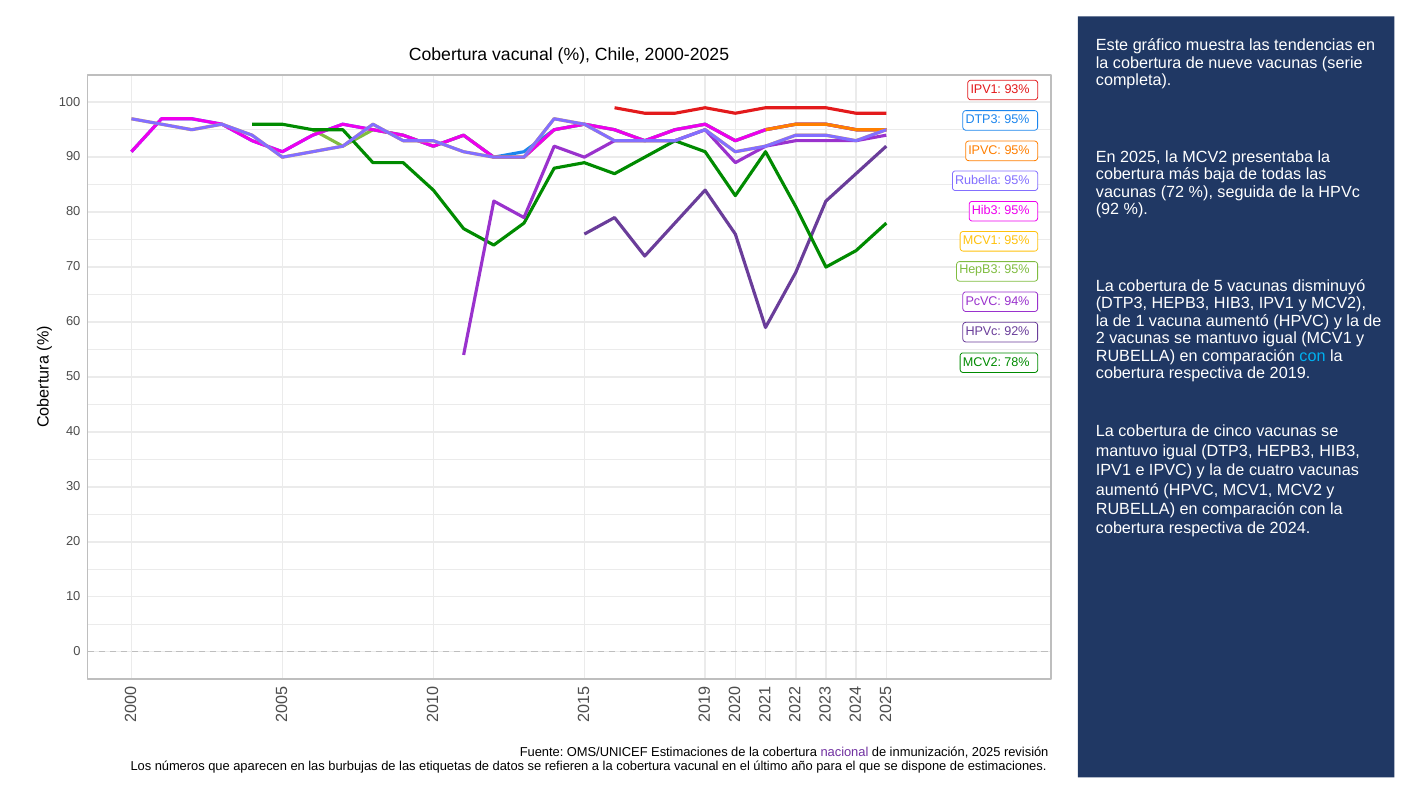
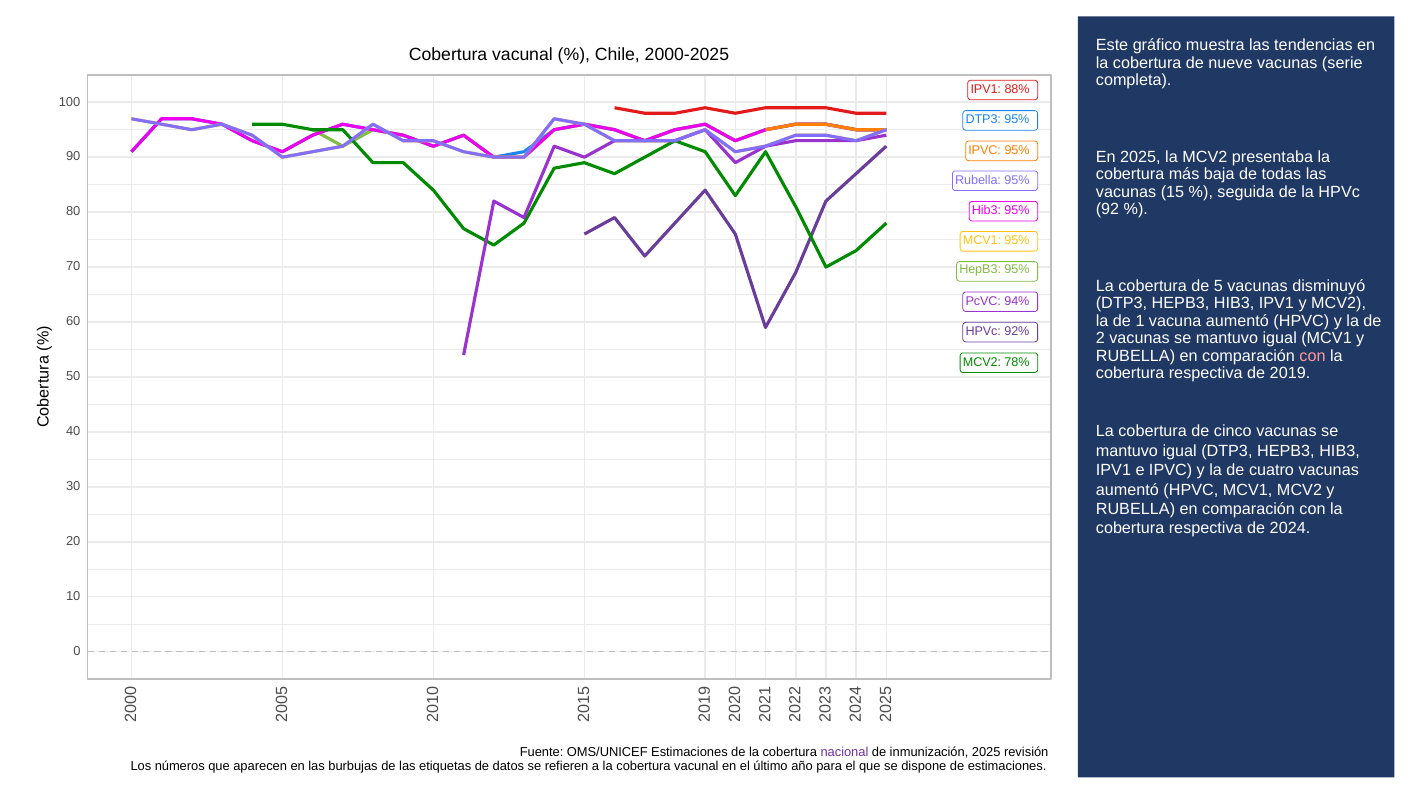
93%: 93% -> 88% (1017, 89)
72: 72 -> 15 (1172, 192)
con colour: light blue -> pink (1313, 356)
